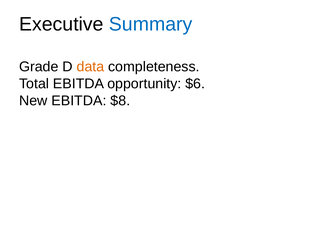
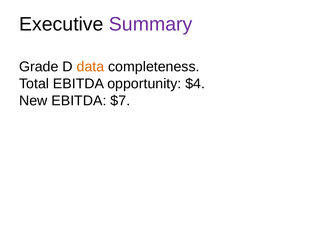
Summary colour: blue -> purple (151, 24)
$6: $6 -> $4 (195, 84)
$8: $8 -> $7 (120, 101)
